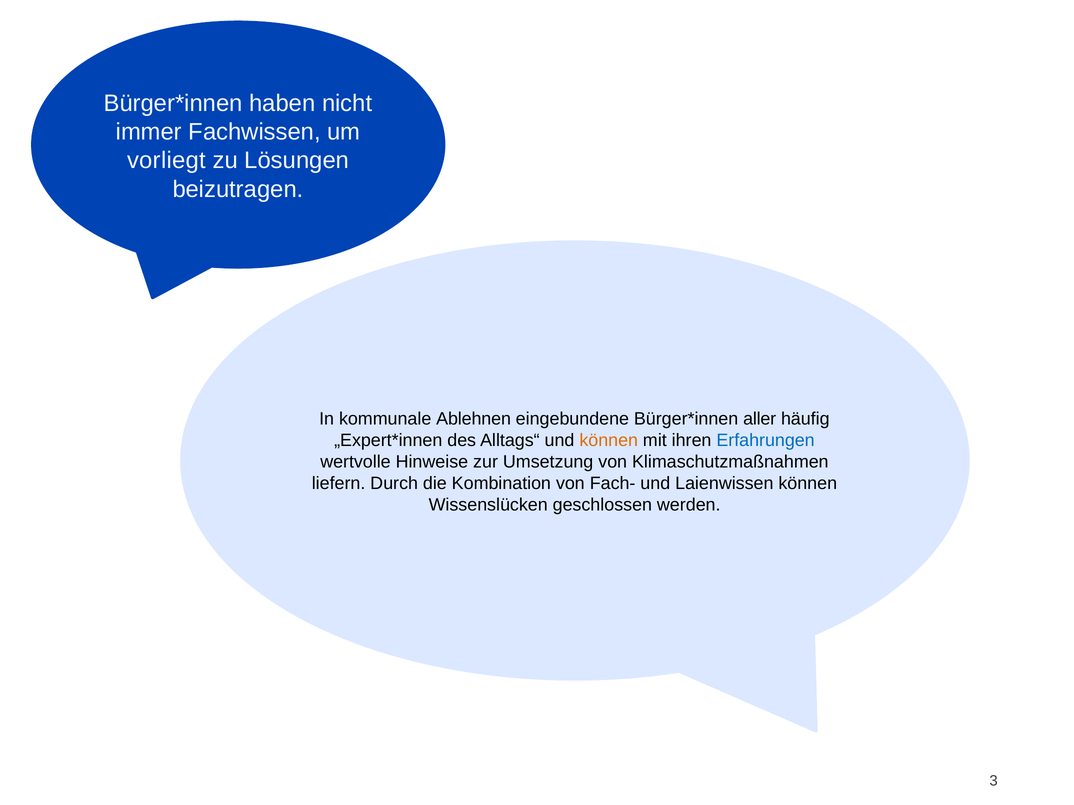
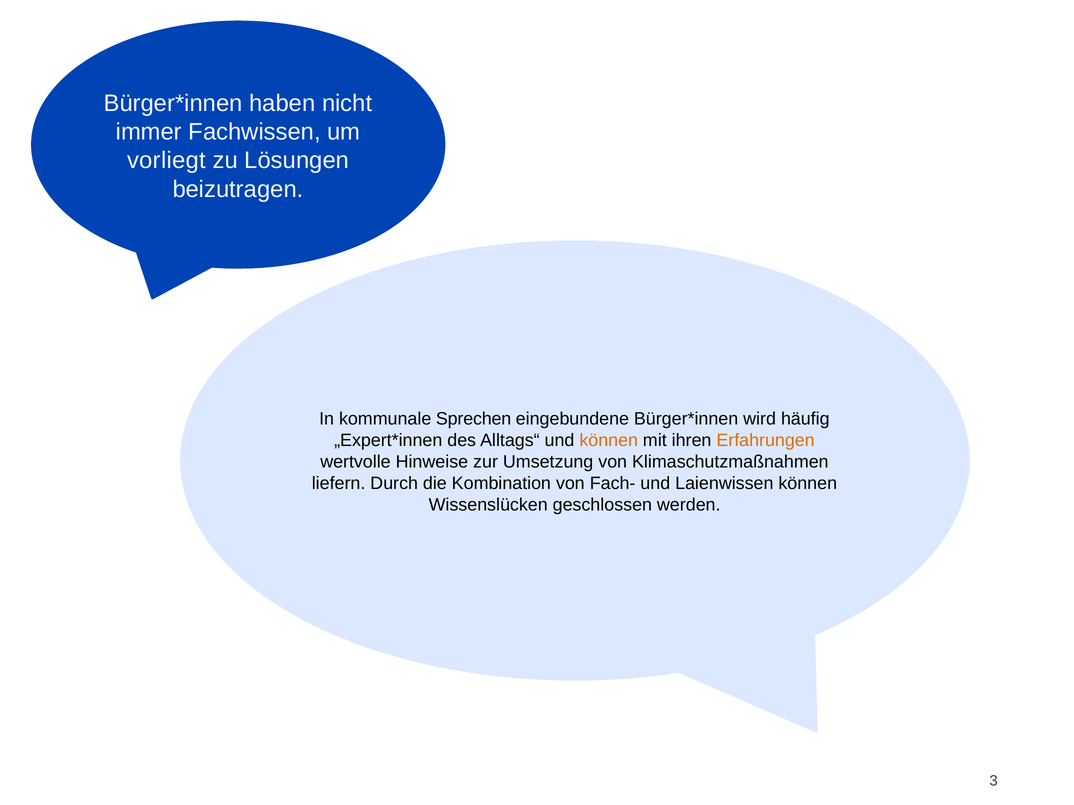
Ablehnen: Ablehnen -> Sprechen (474, 419)
aller: aller -> wird (760, 419)
Erfahrungen colour: blue -> orange (766, 440)
